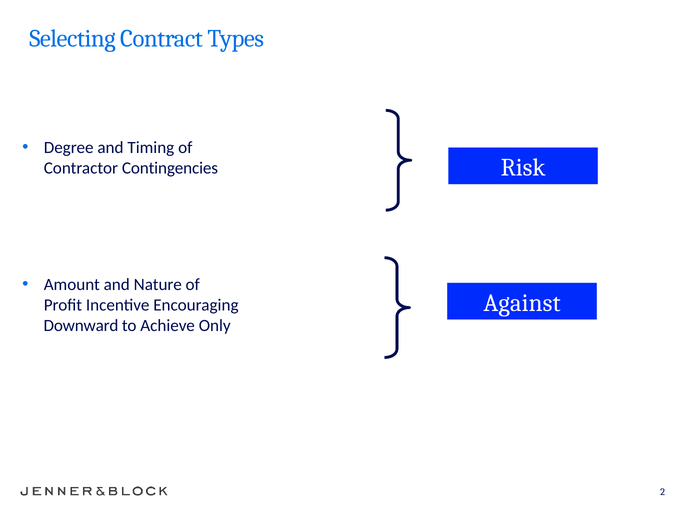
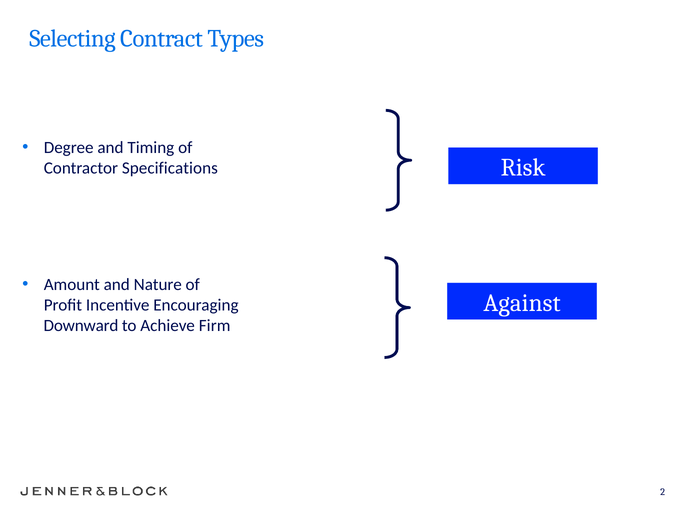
Contingencies: Contingencies -> Specifications (170, 168)
Only: Only -> Firm (215, 326)
